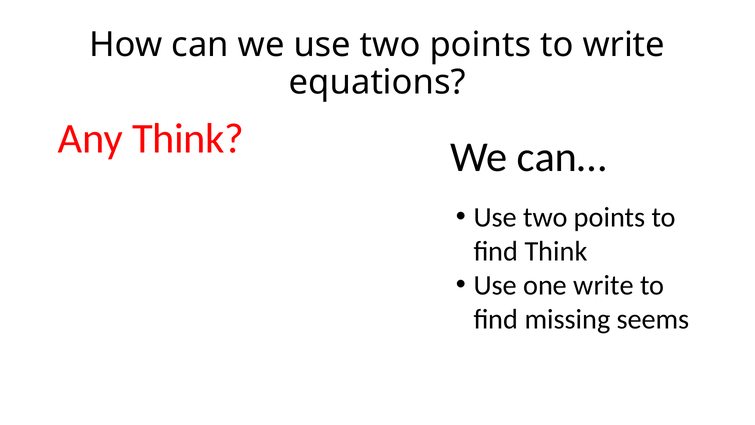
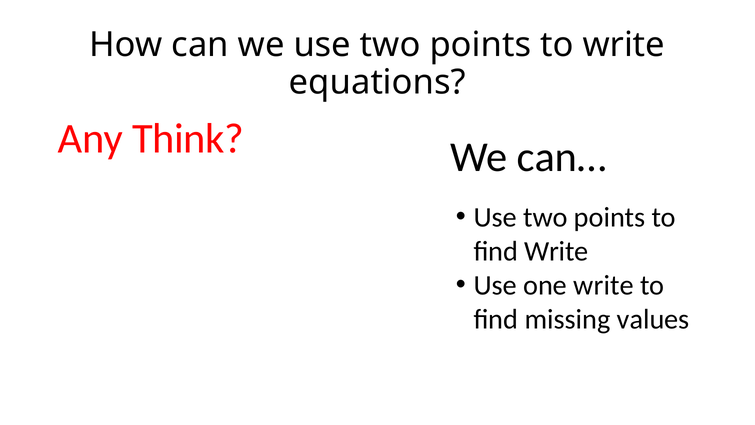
find Think: Think -> Write (556, 251)
seems: seems -> values (653, 319)
